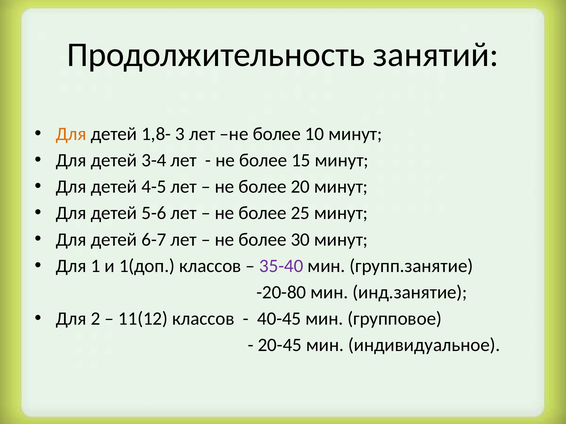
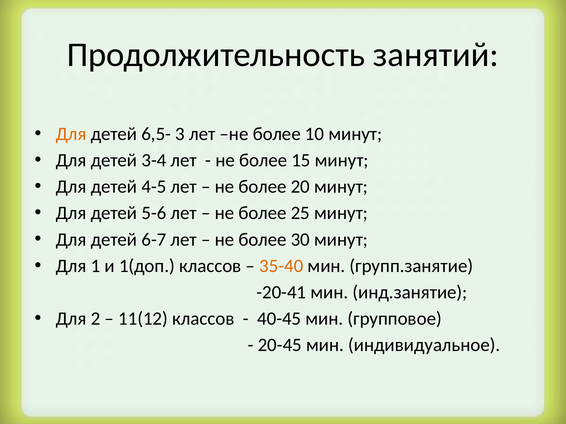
1,8-: 1,8- -> 6,5- (156, 134)
35-40 colour: purple -> orange (281, 266)
-20-80: -20-80 -> -20-41 (281, 293)
